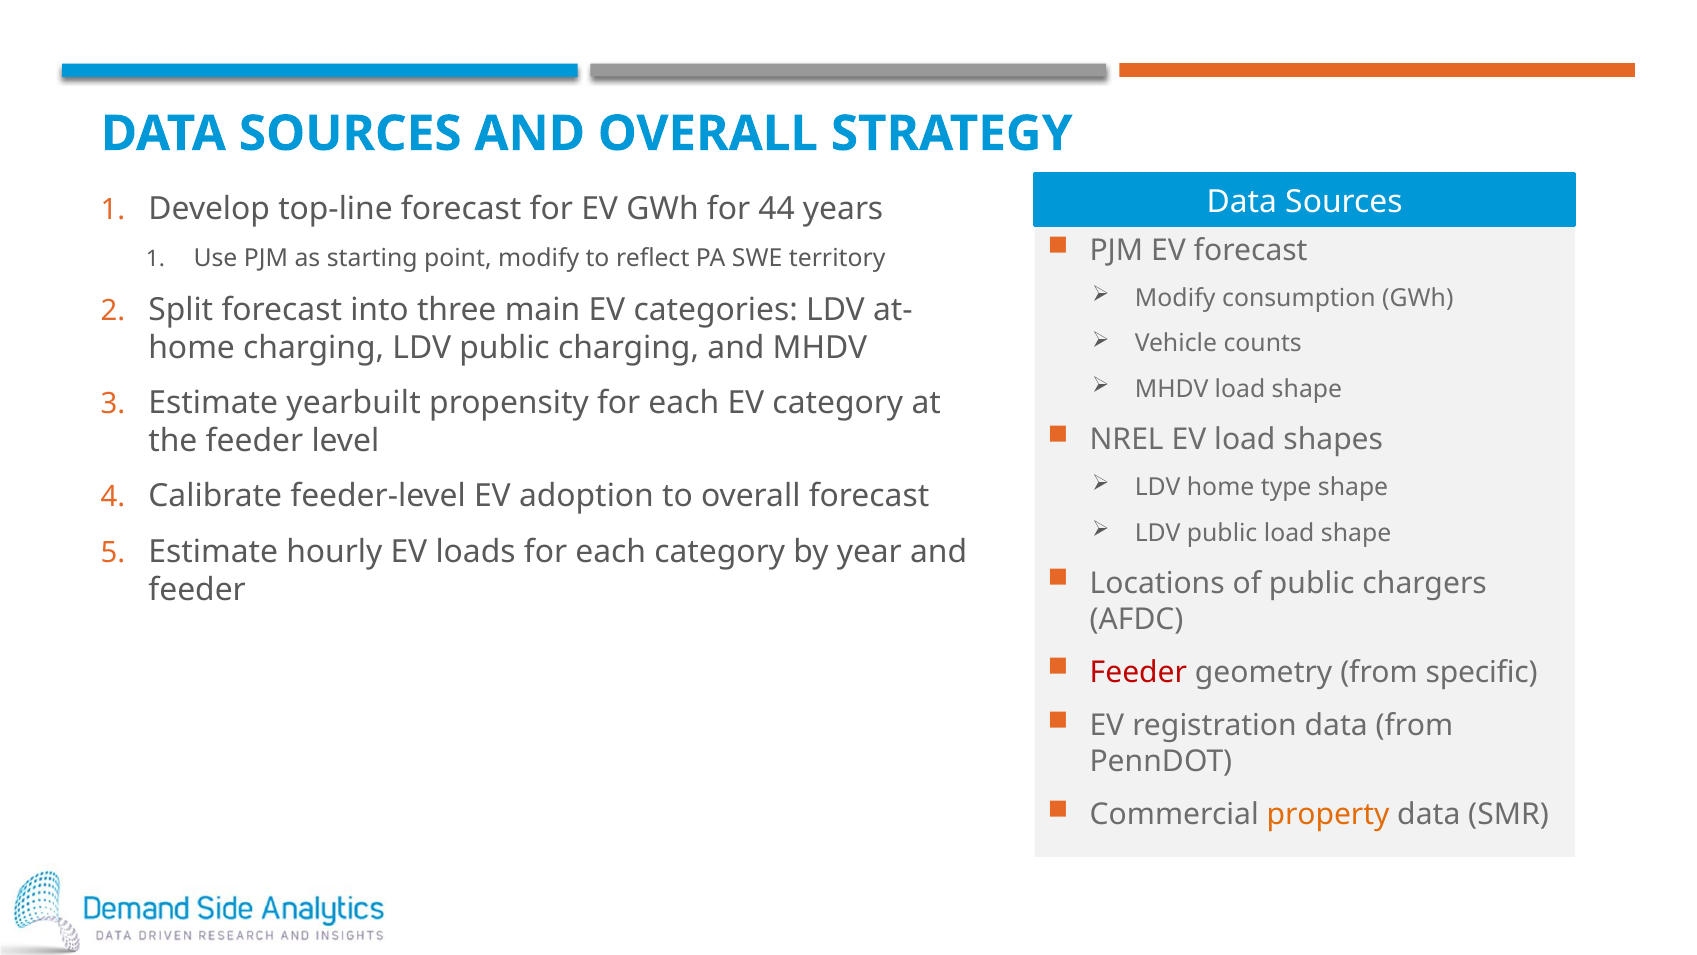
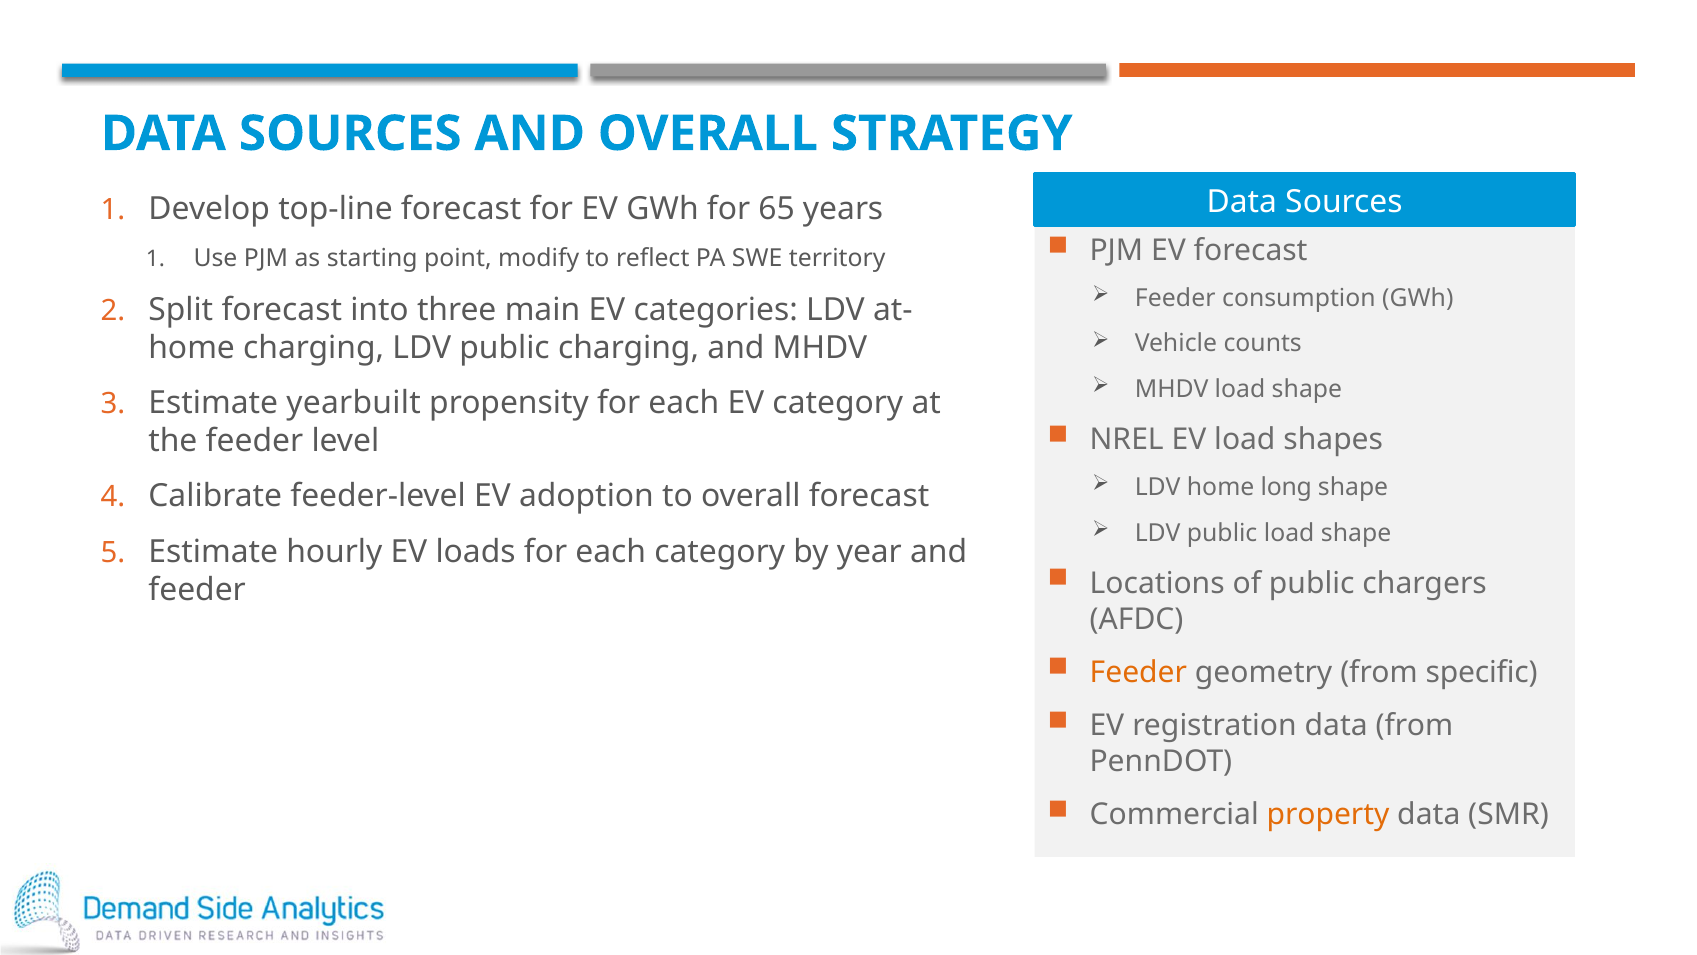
44: 44 -> 65 (777, 209)
Modify: Modify -> Feeder (1175, 298)
type: type -> long (1286, 487)
Feeder colour: red -> orange (1138, 672)
